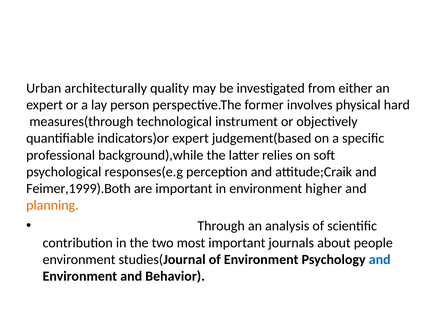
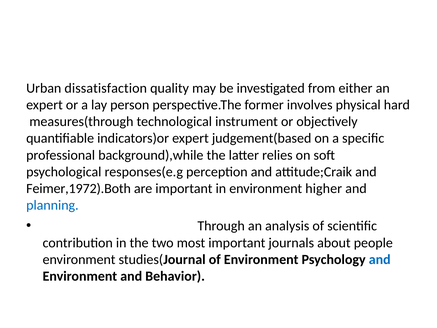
architecturally: architecturally -> dissatisfaction (106, 88)
Feimer,1999).Both: Feimer,1999).Both -> Feimer,1972).Both (79, 188)
planning colour: orange -> blue (52, 205)
